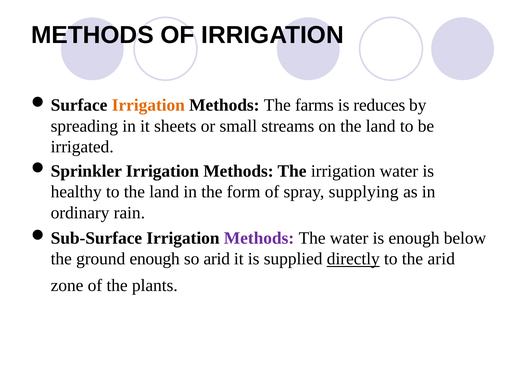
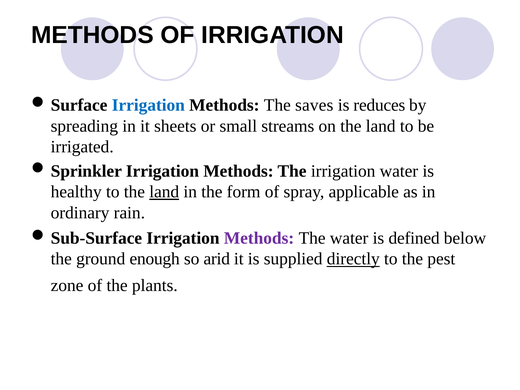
Irrigation colour: orange -> blue (148, 105)
farms: farms -> saves (314, 105)
land underline: none -> present (164, 192)
supplying: supplying -> applicable (364, 192)
is enough: enough -> defined (414, 238)
the arid: arid -> pest (441, 259)
